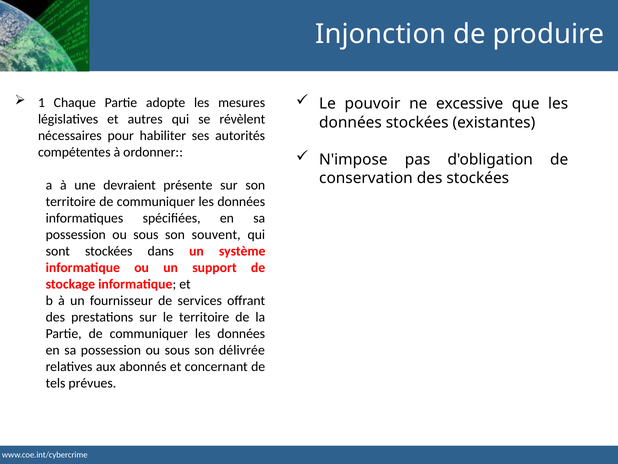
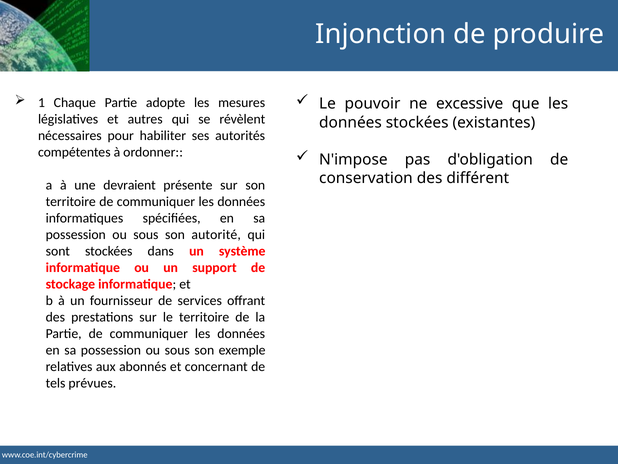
des stockées: stockées -> différent (478, 178)
souvent: souvent -> autorité (216, 234)
délivrée: délivrée -> exemple (242, 350)
